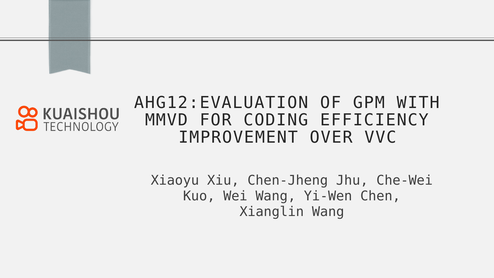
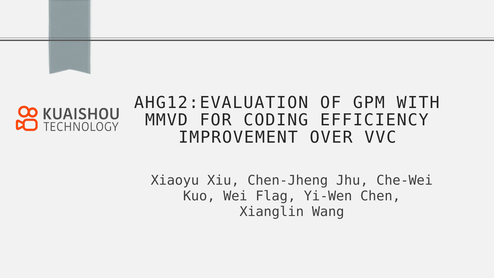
Wei Wang: Wang -> Flag (276, 196)
